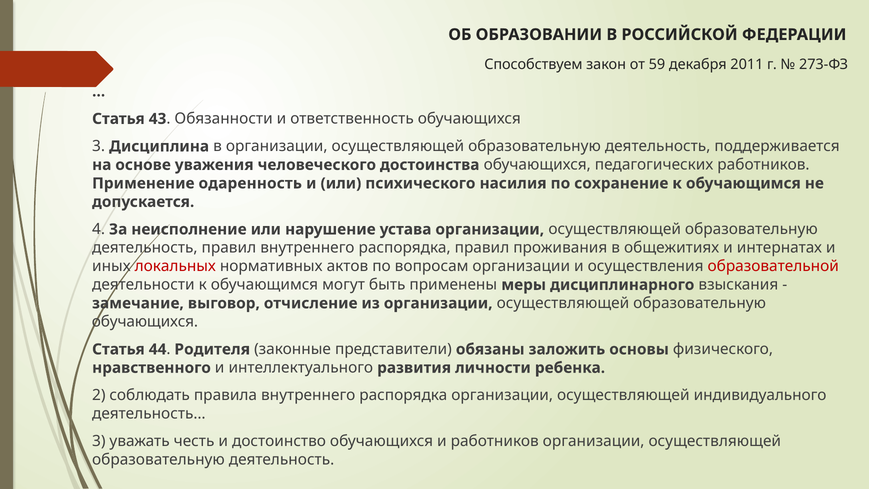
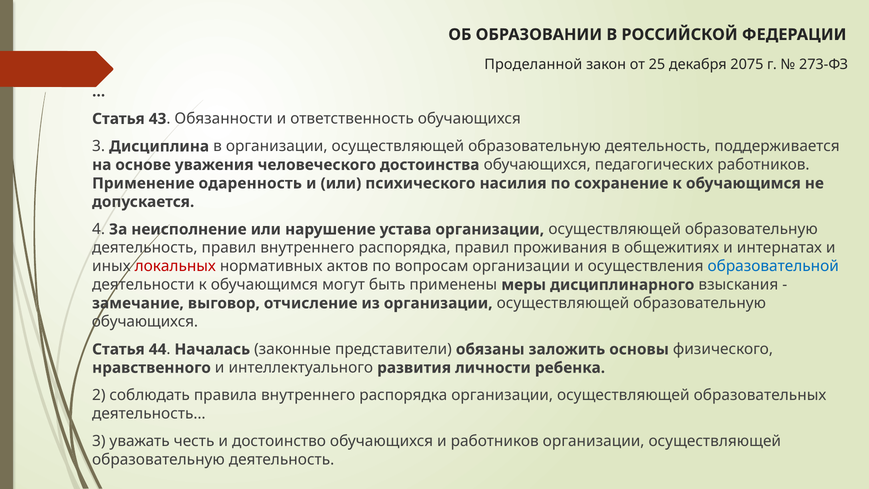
Способствуем: Способствуем -> Проделанной (533, 65)
59: 59 -> 25 (657, 65)
2011: 2011 -> 2075 (747, 65)
образовательной colour: red -> blue (773, 266)
Родителя: Родителя -> Началась (212, 349)
индивидуального: индивидуального -> образовательных (760, 395)
